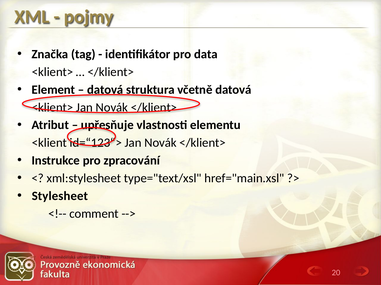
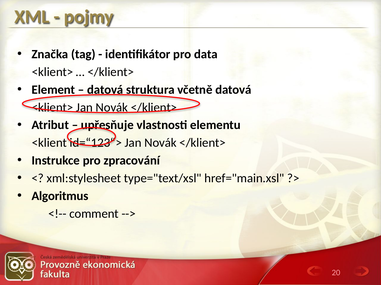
Stylesheet: Stylesheet -> Algoritmus (60, 196)
